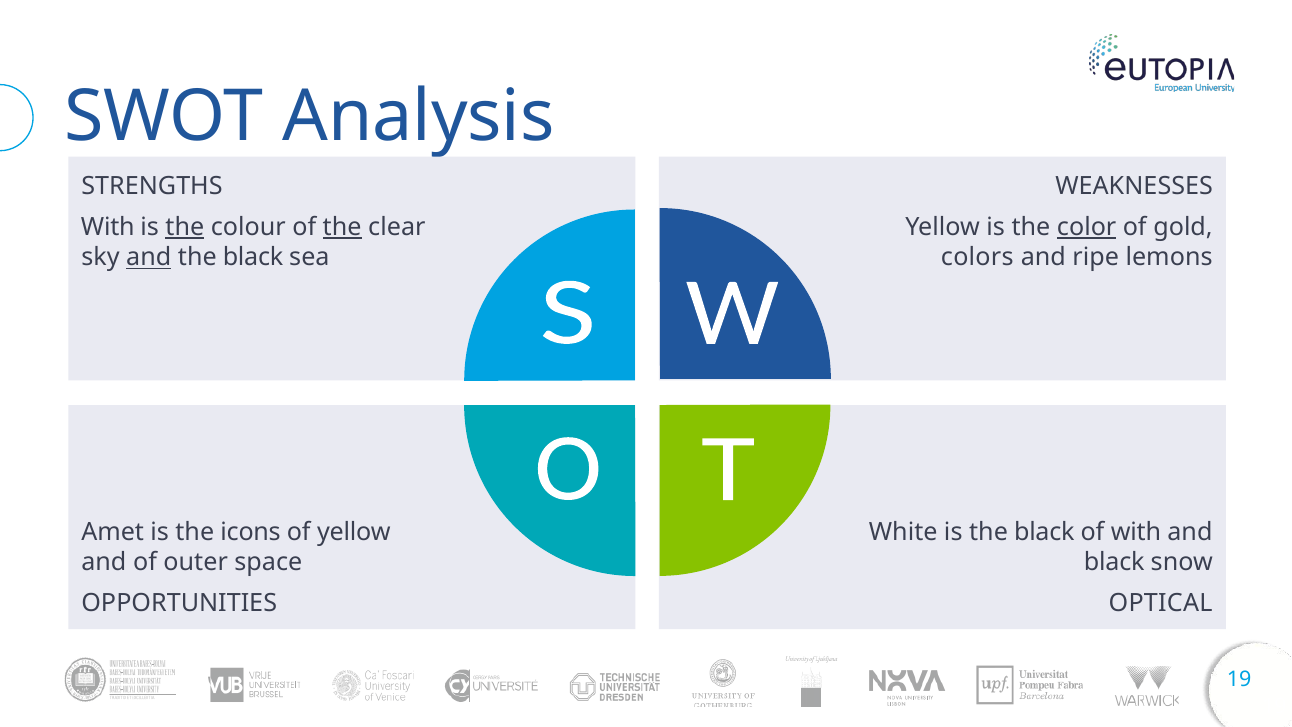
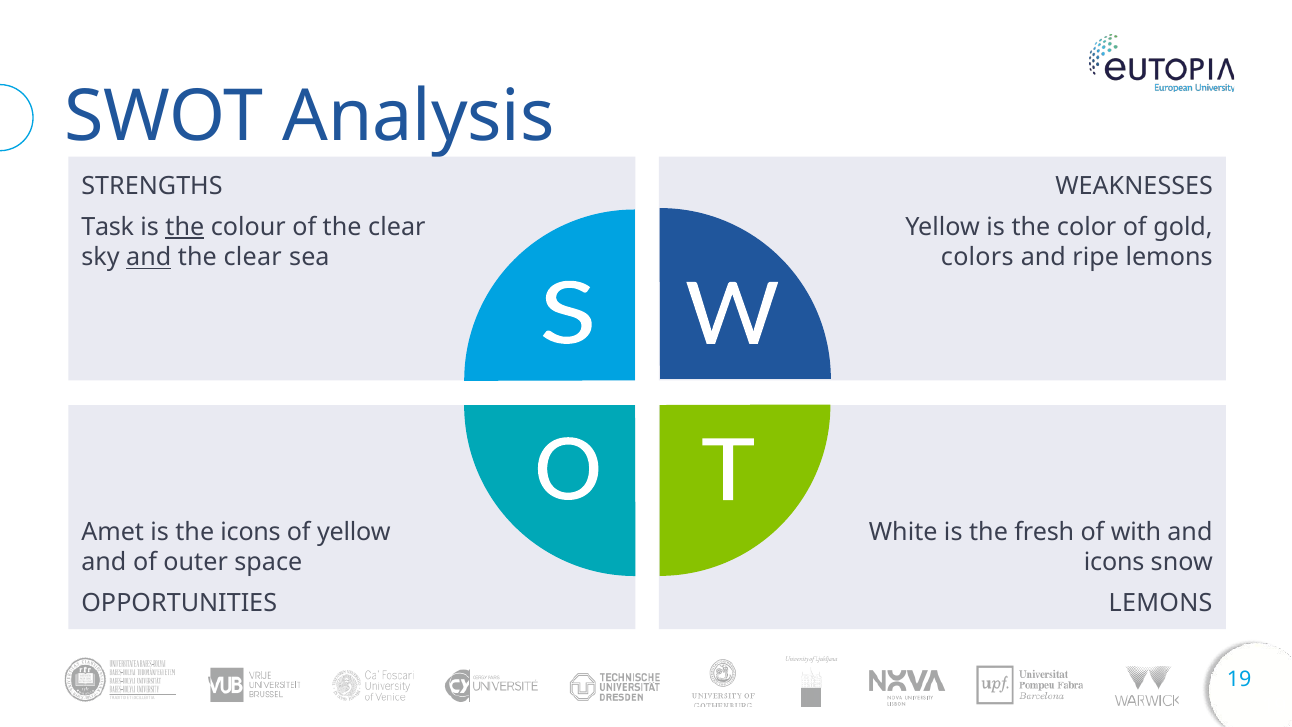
With: With -> Task (108, 227)
the underline: present -> none (342, 227)
color underline: present -> none (1087, 227)
black: black -> clear (253, 257)
is the black: black -> fresh (1044, 532)
black: black -> icons (1114, 562)
OPTICAL: OPTICAL -> LEMONS (1161, 603)
